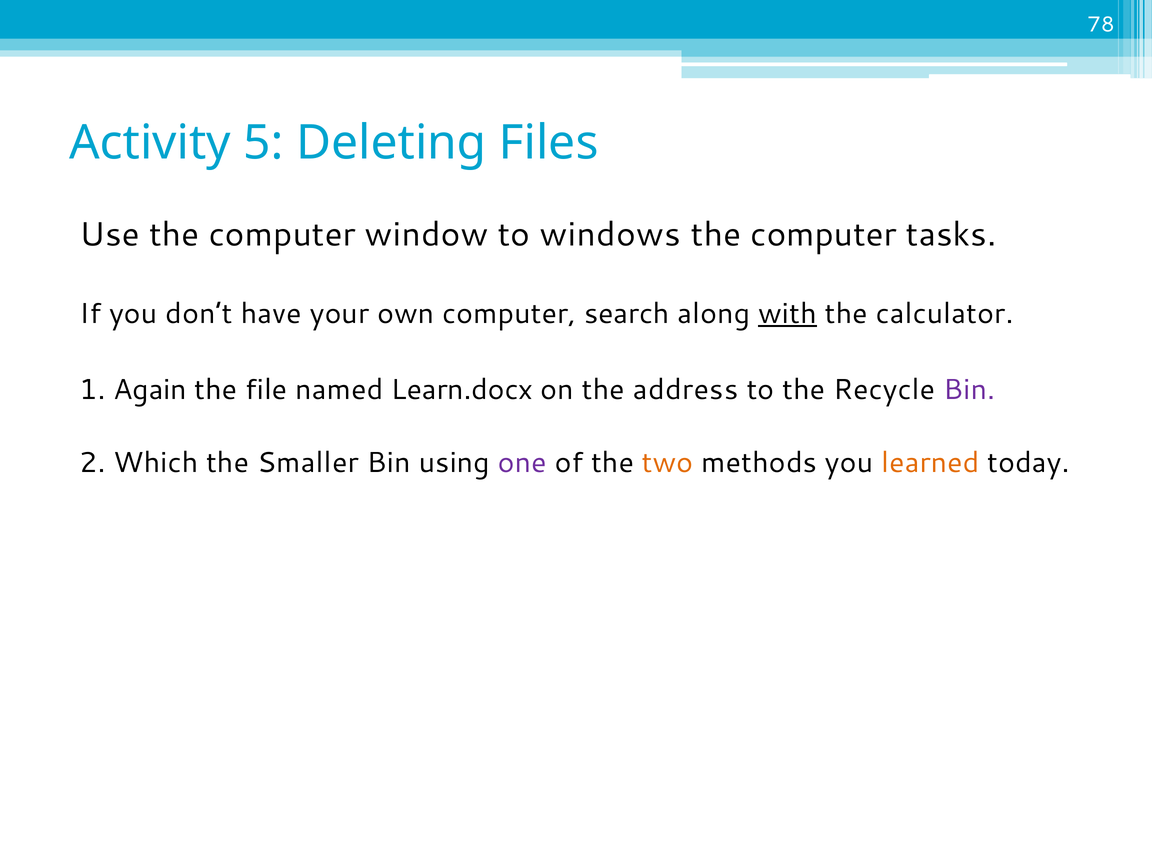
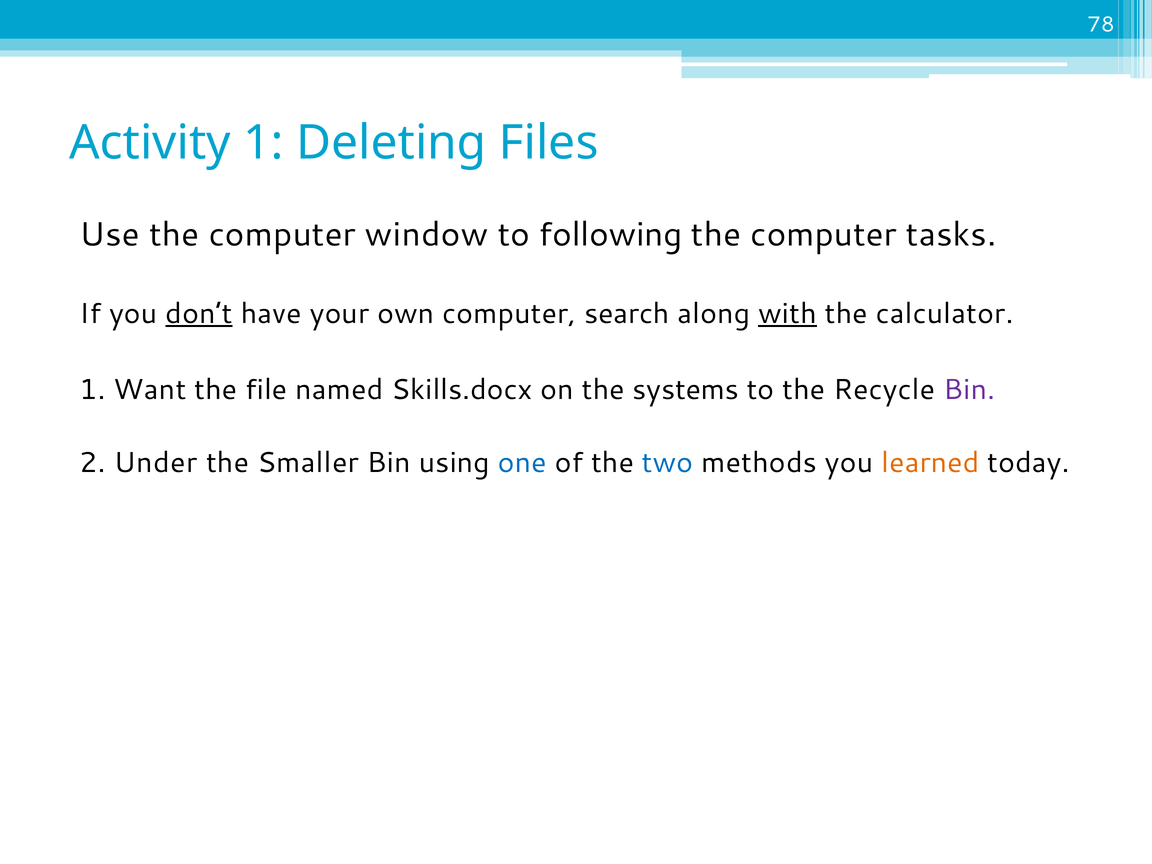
Activity 5: 5 -> 1 (263, 143)
windows: windows -> following (611, 235)
don’t underline: none -> present (199, 314)
Again: Again -> Want (150, 390)
Learn.docx: Learn.docx -> Skills.docx (462, 390)
address: address -> systems (686, 390)
Which: Which -> Under (156, 463)
one colour: purple -> blue (522, 463)
two colour: orange -> blue (668, 463)
